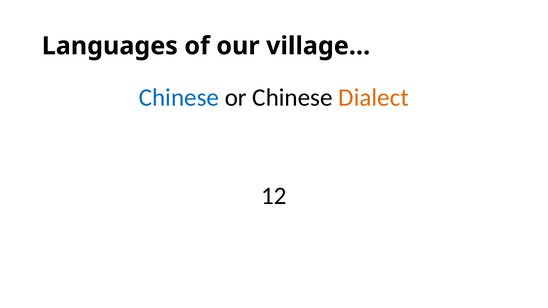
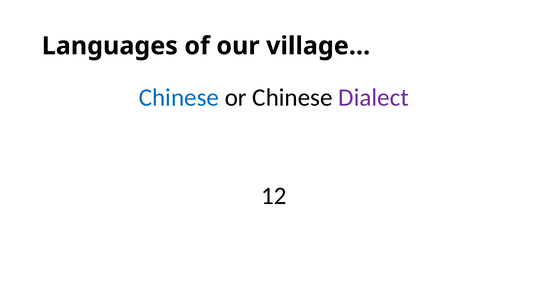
Dialect colour: orange -> purple (374, 98)
